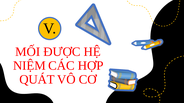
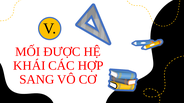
NIỆM: NIỆM -> KHÁI (29, 66)
QUÁT: QUÁT -> SANG (37, 80)
